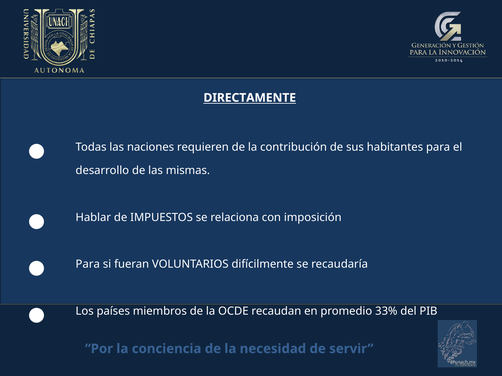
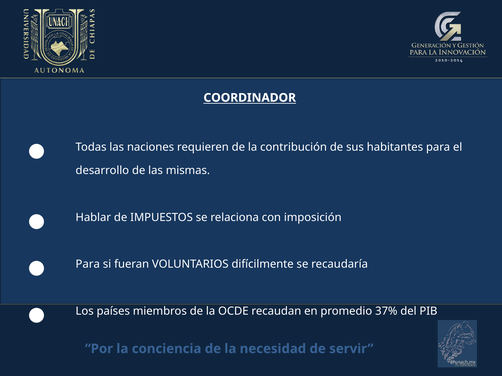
DIRECTAMENTE: DIRECTAMENTE -> COORDINADOR (250, 98)
33%: 33% -> 37% (386, 311)
